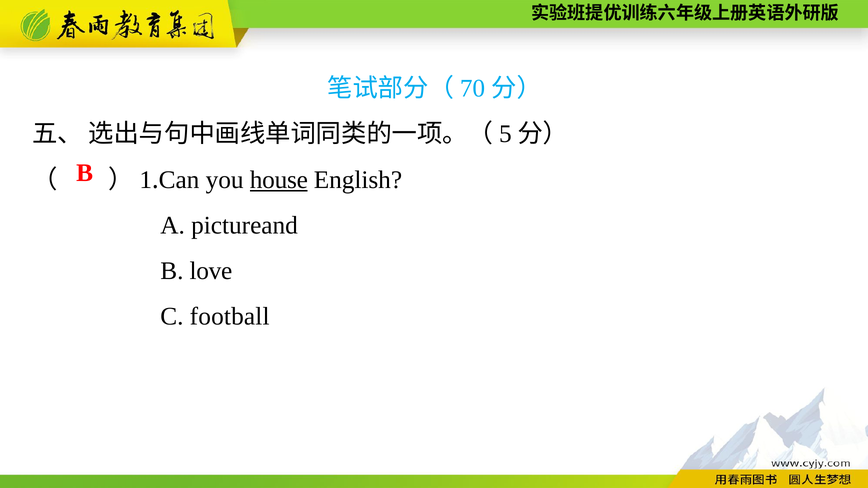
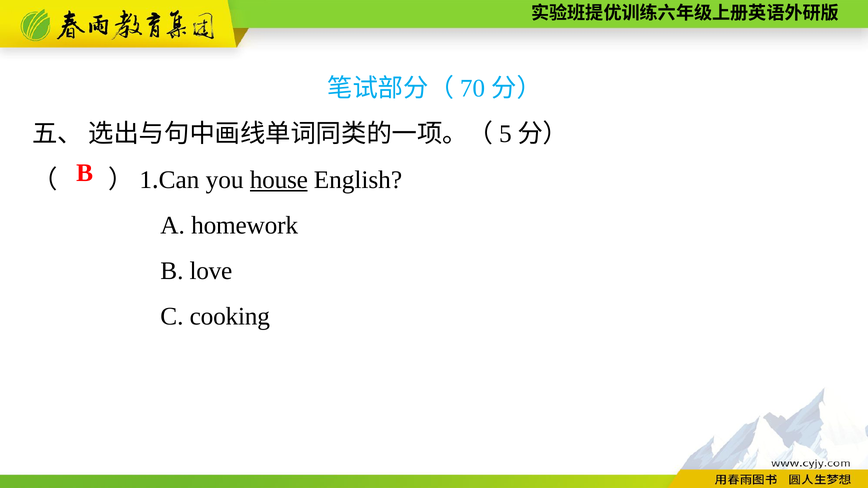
pictureand: pictureand -> homework (245, 225)
football: football -> cooking (230, 317)
